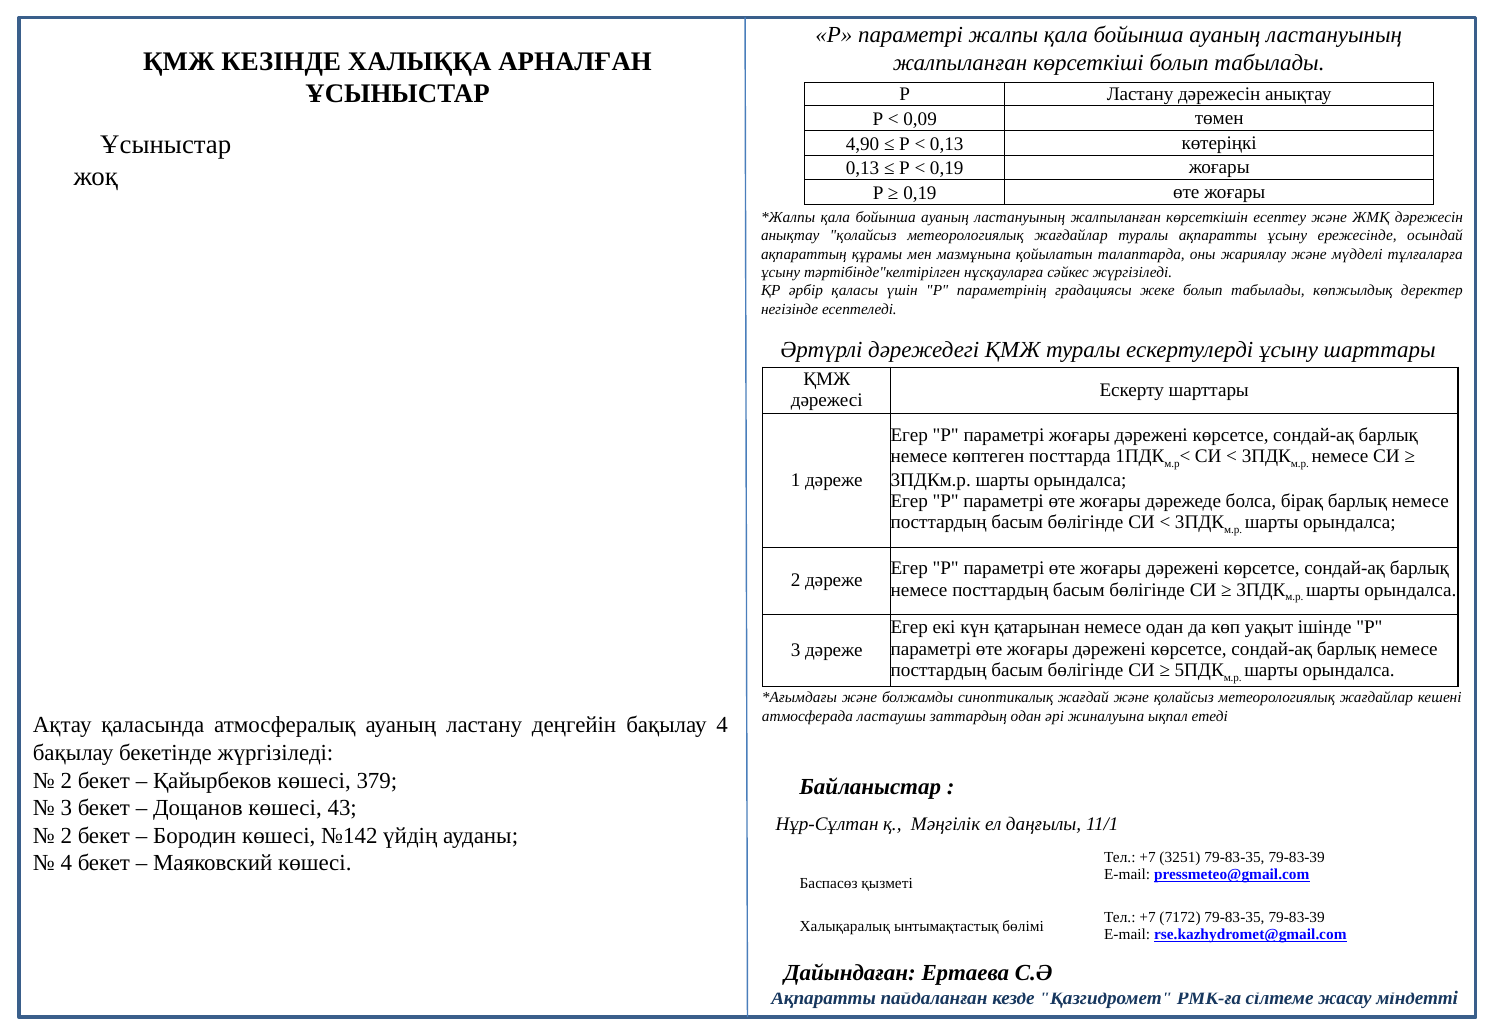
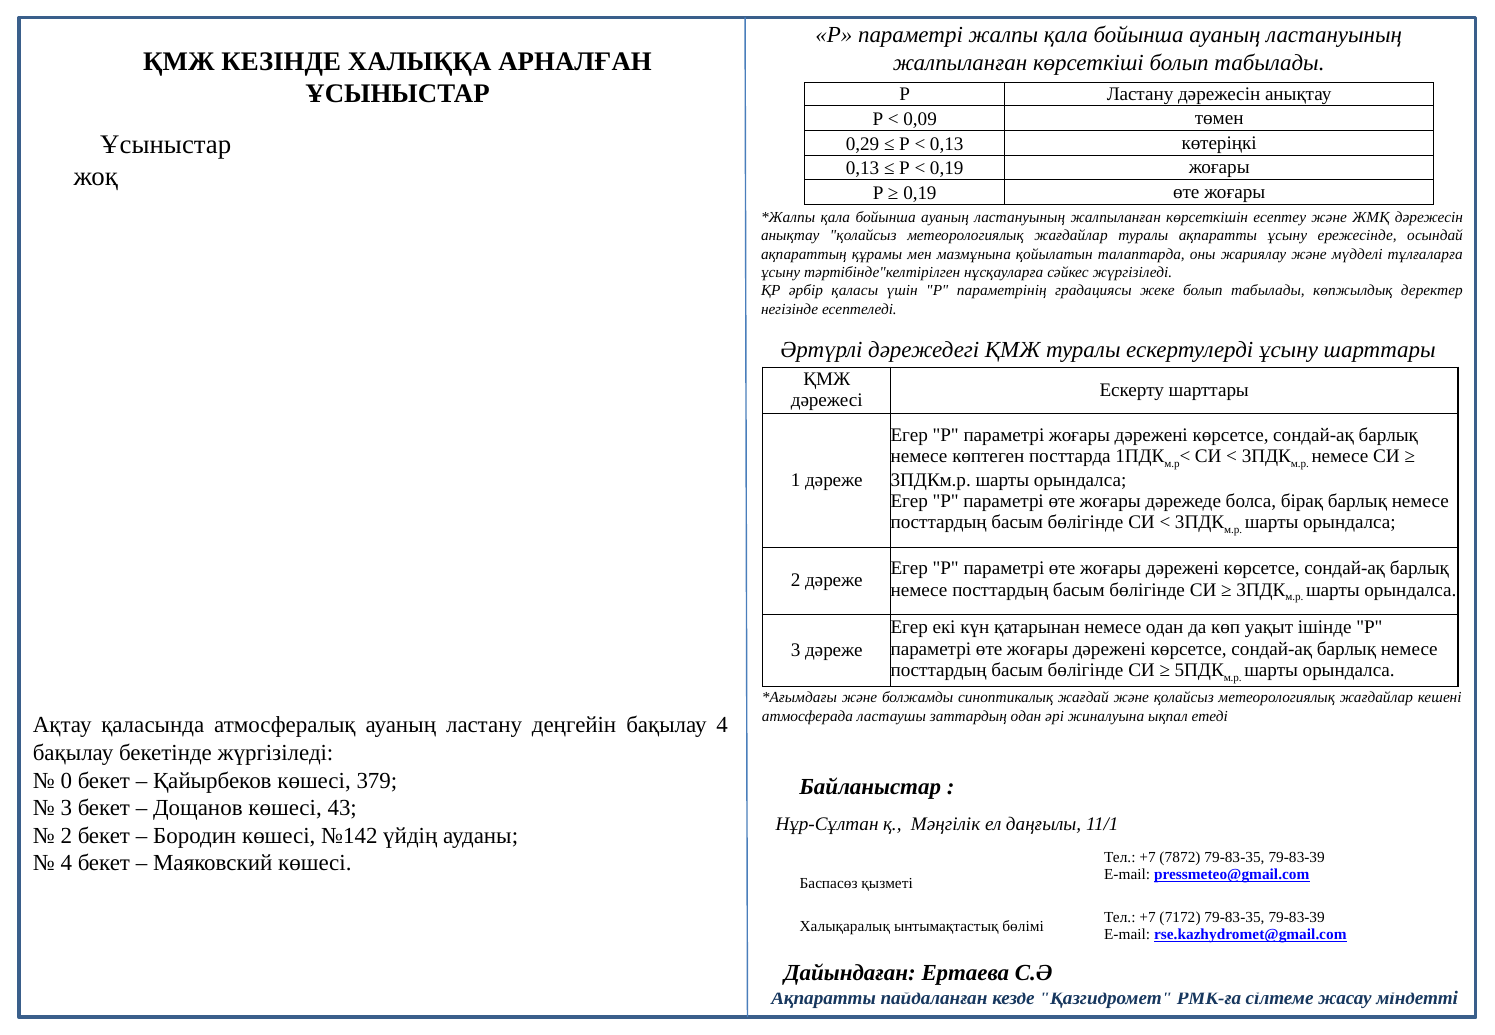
4,90: 4,90 -> 0,29 (863, 144)
2: 2 -> 0 (66, 781)
3251: 3251 -> 7872 (1180, 858)
